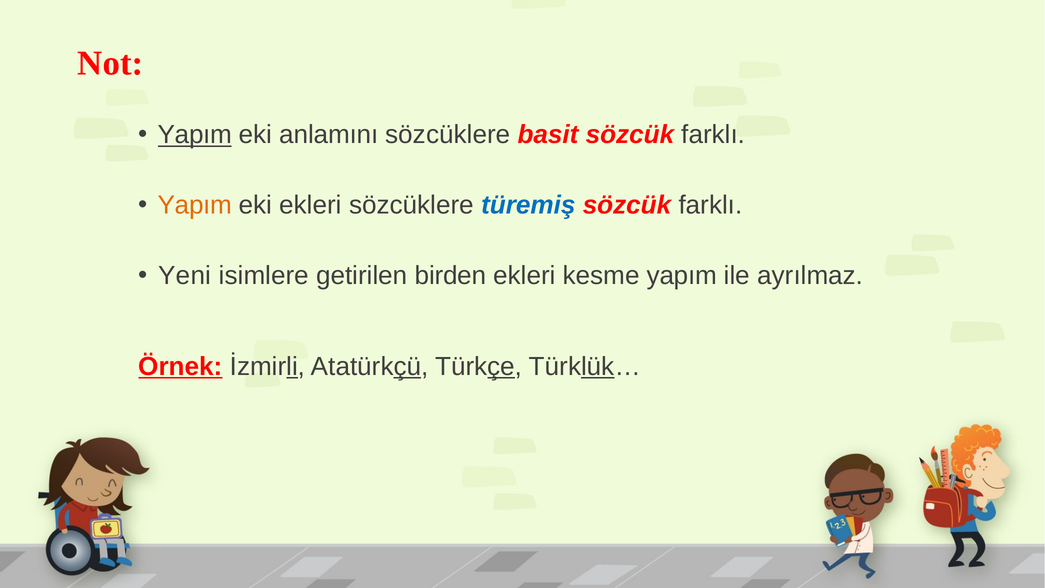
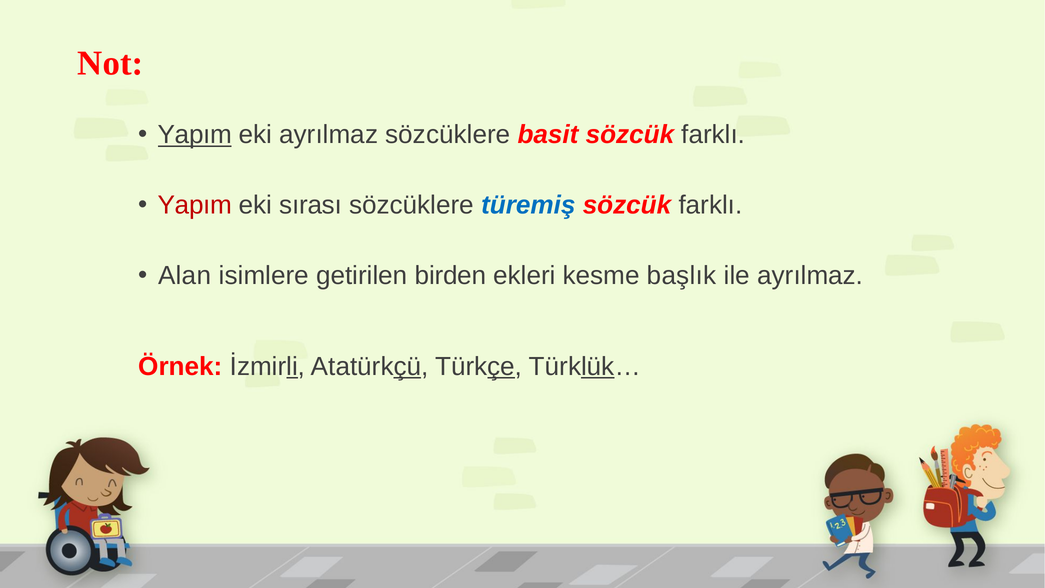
eki anlamını: anlamını -> ayrılmaz (329, 135)
Yapım colour: orange -> red (195, 205)
eki ekleri: ekleri -> sırası (311, 205)
Yeni: Yeni -> Alan (185, 275)
kesme yapım: yapım -> başlık (682, 275)
Örnek underline: present -> none (181, 366)
